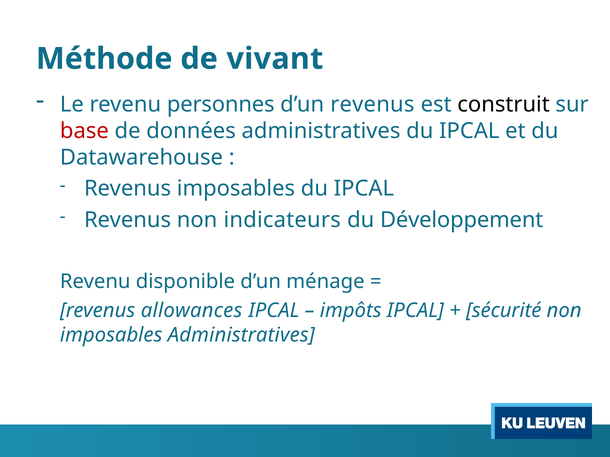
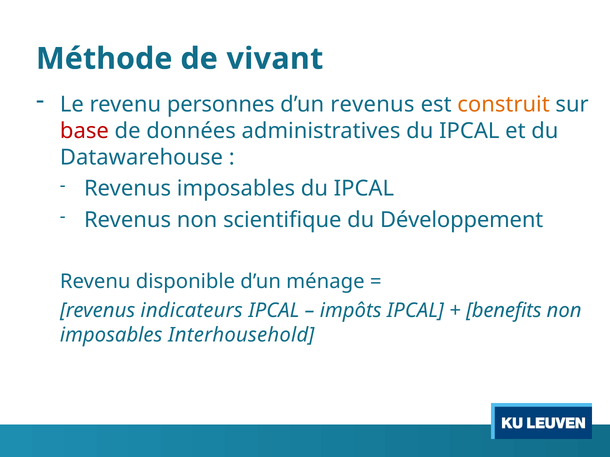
construit colour: black -> orange (504, 105)
indicateurs: indicateurs -> scientifique (282, 220)
allowances: allowances -> indicateurs (192, 311)
sécurité: sécurité -> benefits (504, 311)
imposables Administratives: Administratives -> Interhousehold (241, 335)
